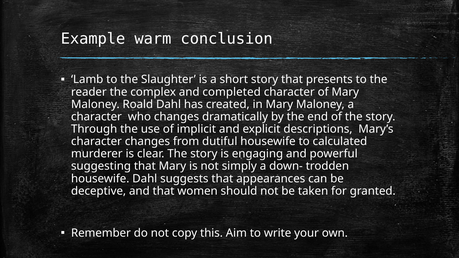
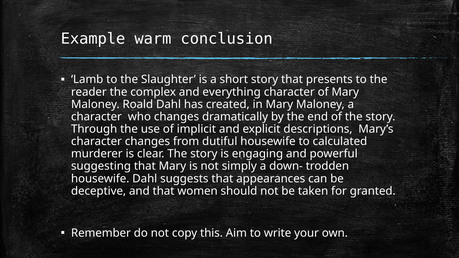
completed: completed -> everything (232, 92)
